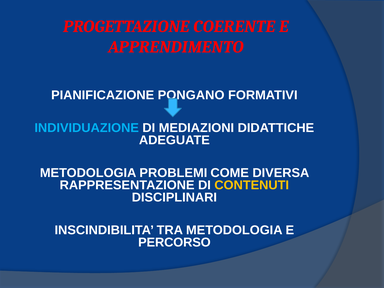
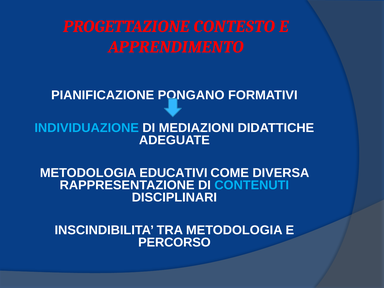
COERENTE: COERENTE -> CONTESTO (234, 26)
PROBLEMI: PROBLEMI -> EDUCATIVI (173, 173)
CONTENUTI colour: yellow -> light blue (252, 185)
